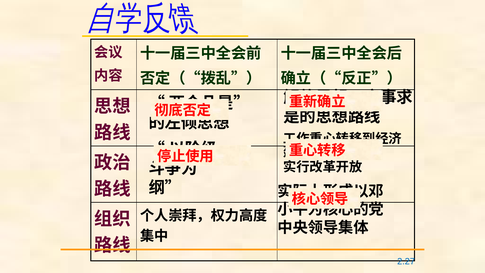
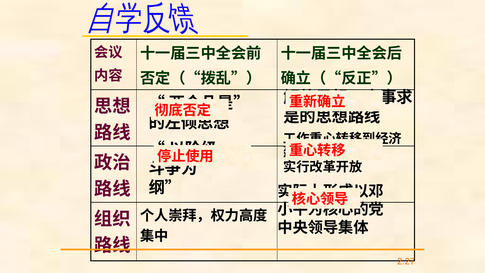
2.27 colour: blue -> orange (406, 261)
